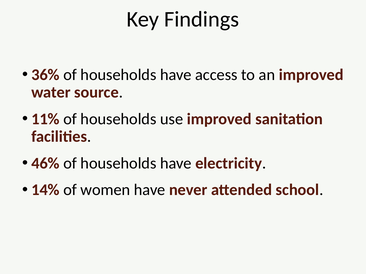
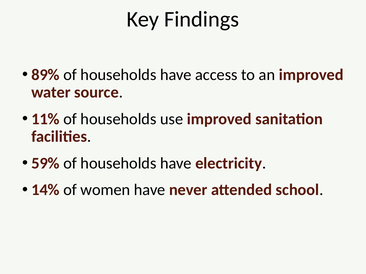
36%: 36% -> 89% (45, 75)
46%: 46% -> 59% (45, 163)
